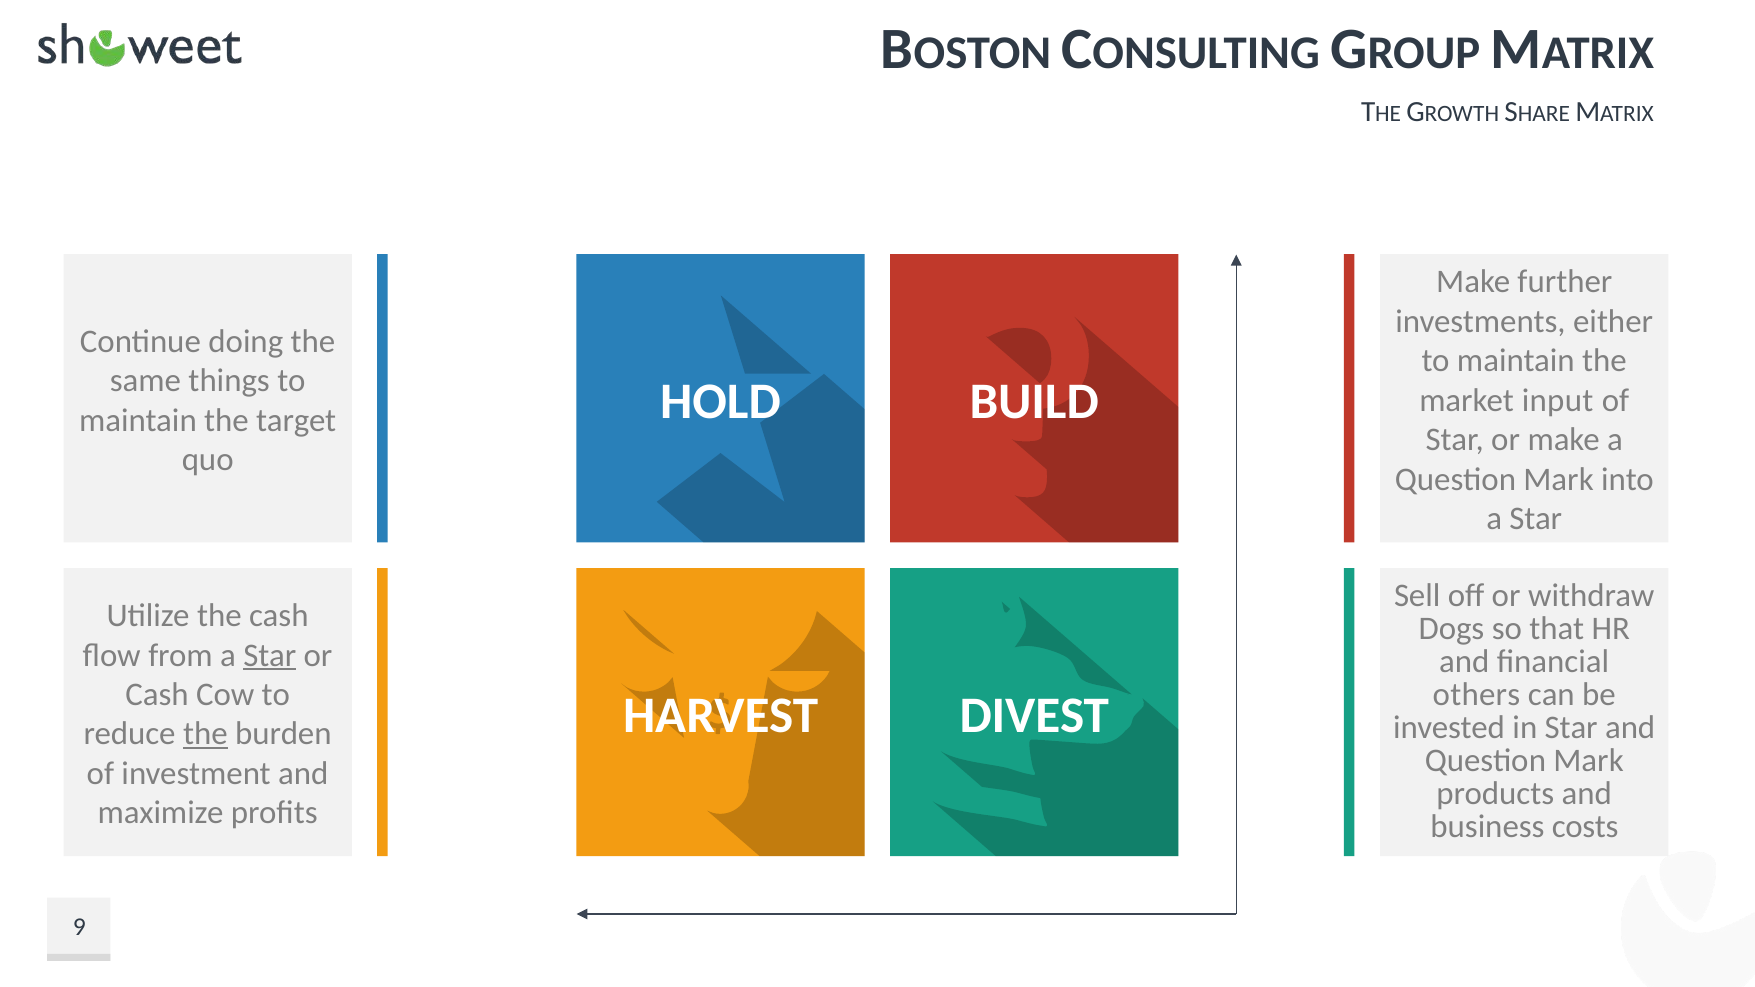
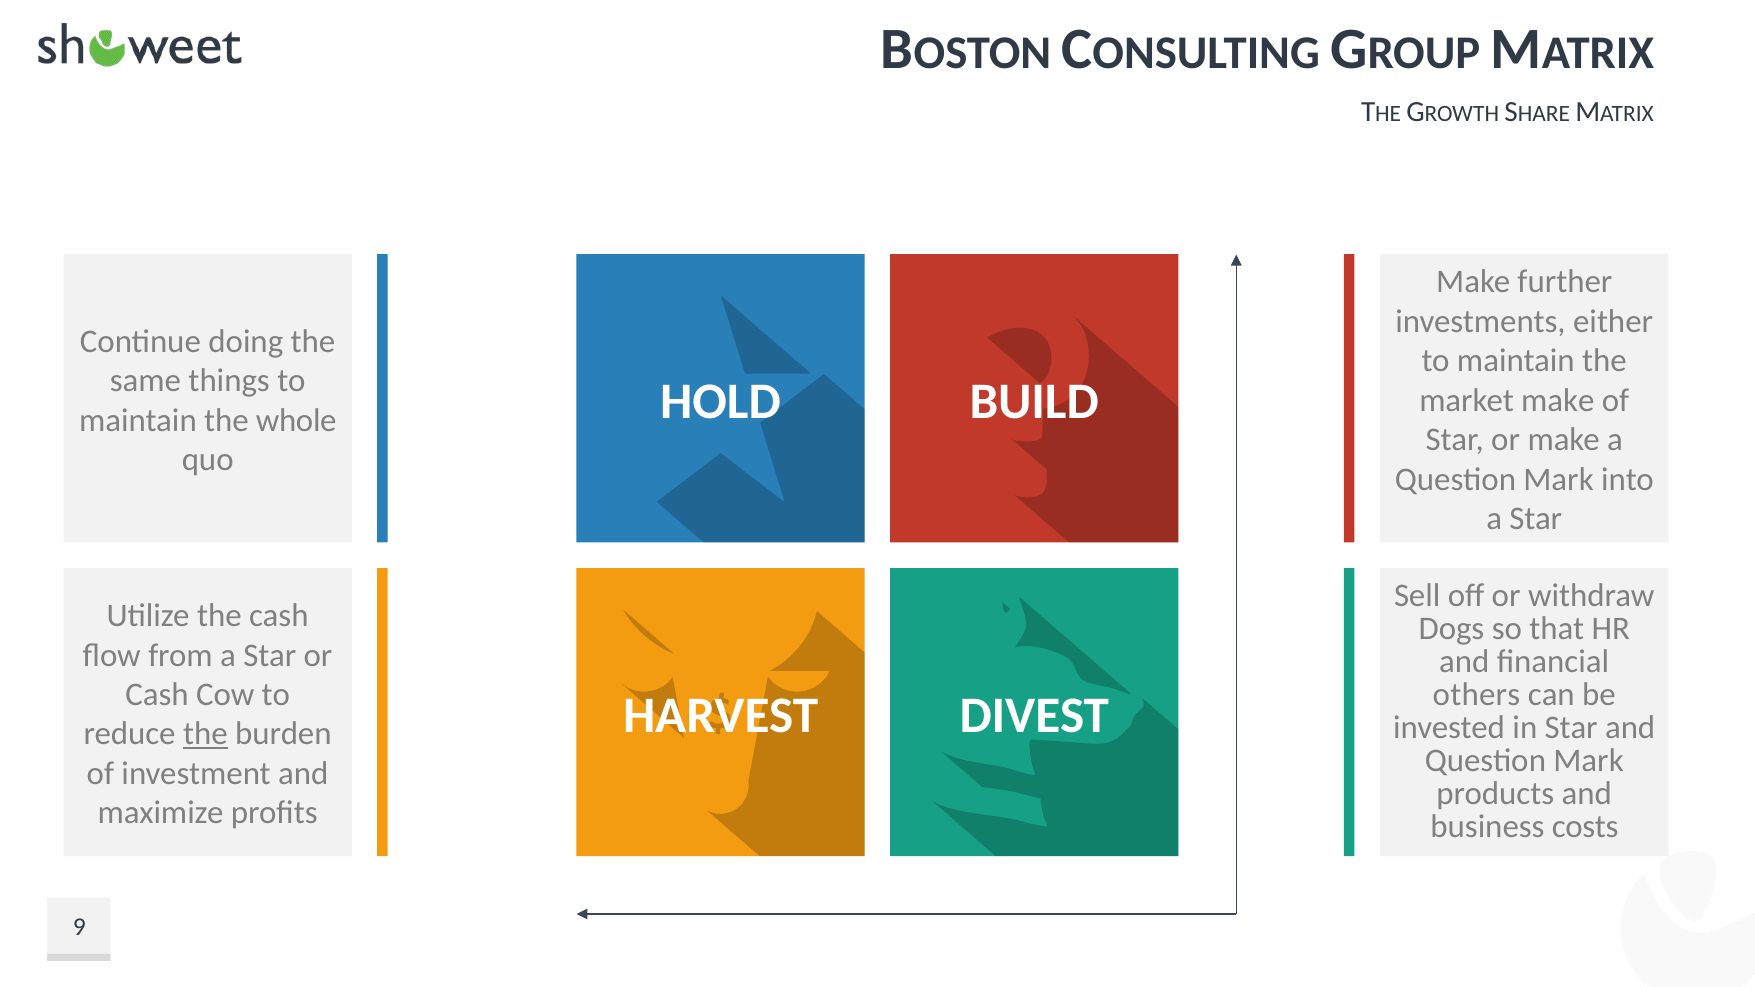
market input: input -> make (1558, 401)
target: target -> whole (296, 420)
Star underline: present -> none (270, 655)
